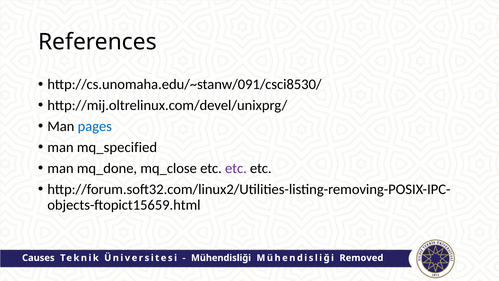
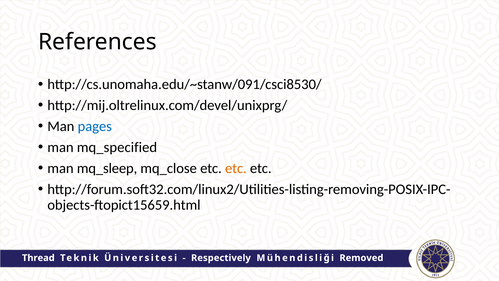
mq_done: mq_done -> mq_sleep (107, 168)
etc colour: purple -> orange (236, 168)
Causes: Causes -> Thread (38, 258)
Mühendisliği: Mühendisliği -> Respectively (221, 258)
